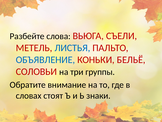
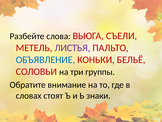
ЛИСТЬЯ colour: blue -> purple (72, 48)
